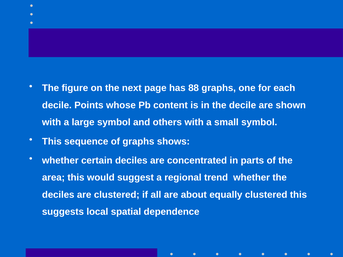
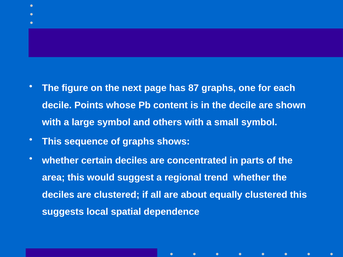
88: 88 -> 87 (194, 88)
